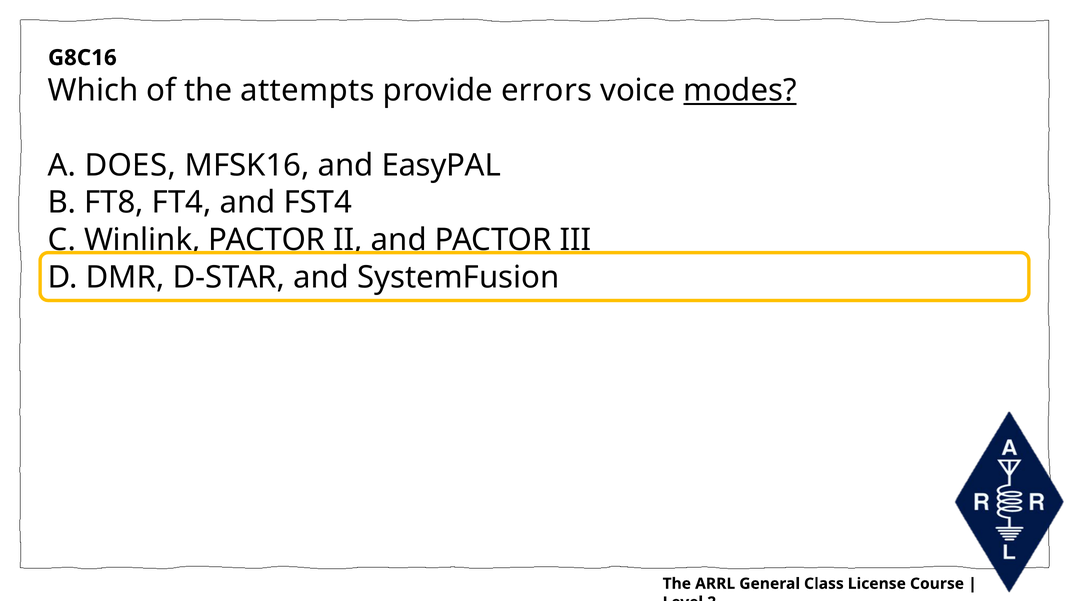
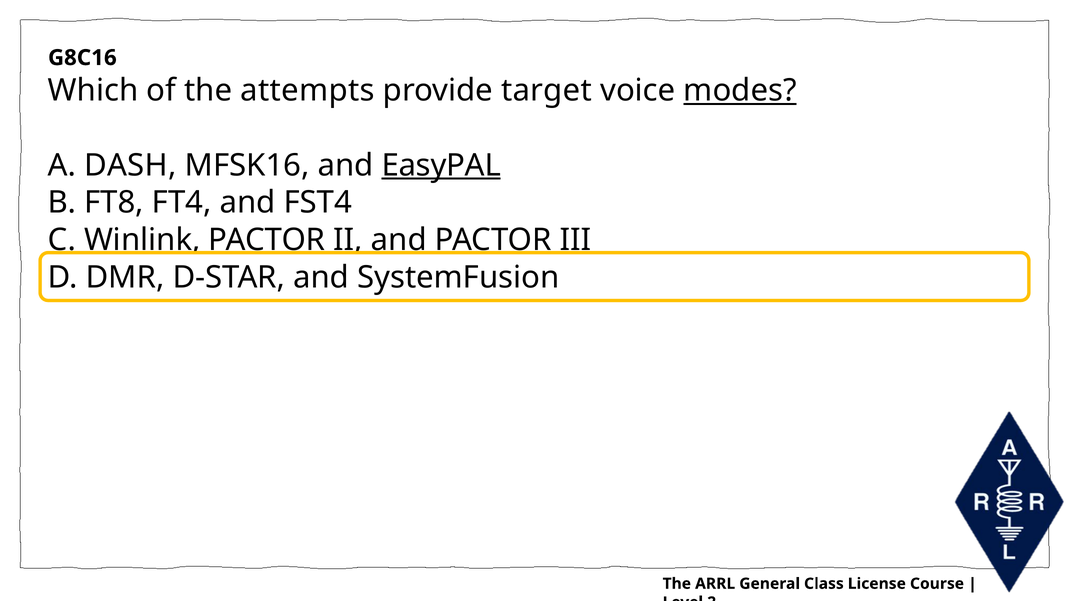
errors: errors -> target (547, 90)
DOES: DOES -> DASH (130, 165)
EasyPAL underline: none -> present (441, 165)
